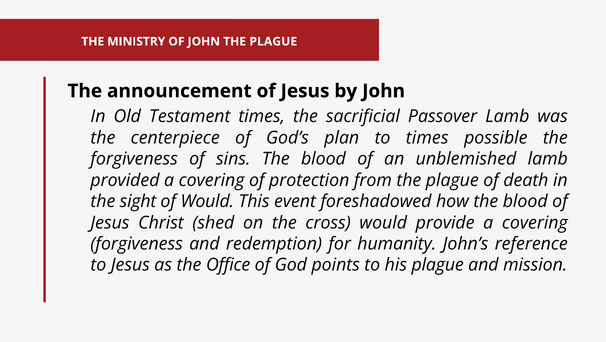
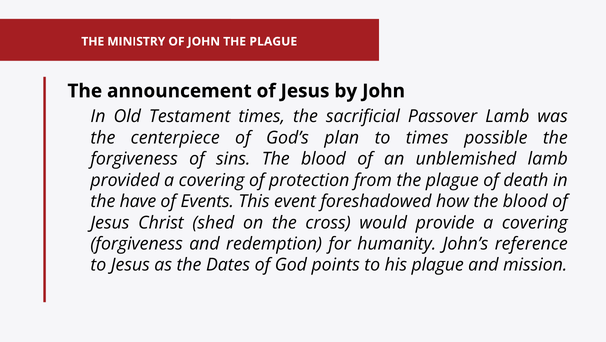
sight: sight -> have (138, 201)
of Would: Would -> Events (207, 201)
Office: Office -> Dates (228, 265)
